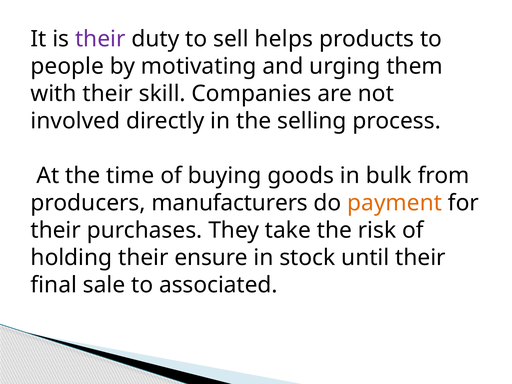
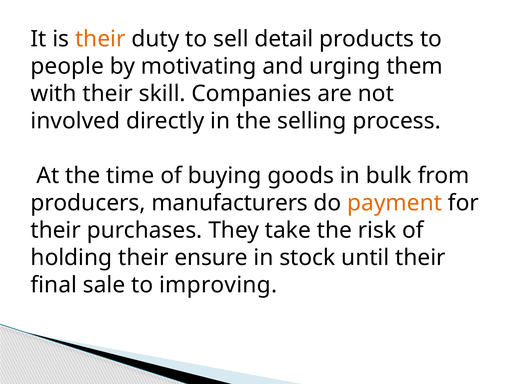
their colour: purple -> orange (100, 39)
helps: helps -> detail (284, 39)
associated: associated -> improving (218, 285)
